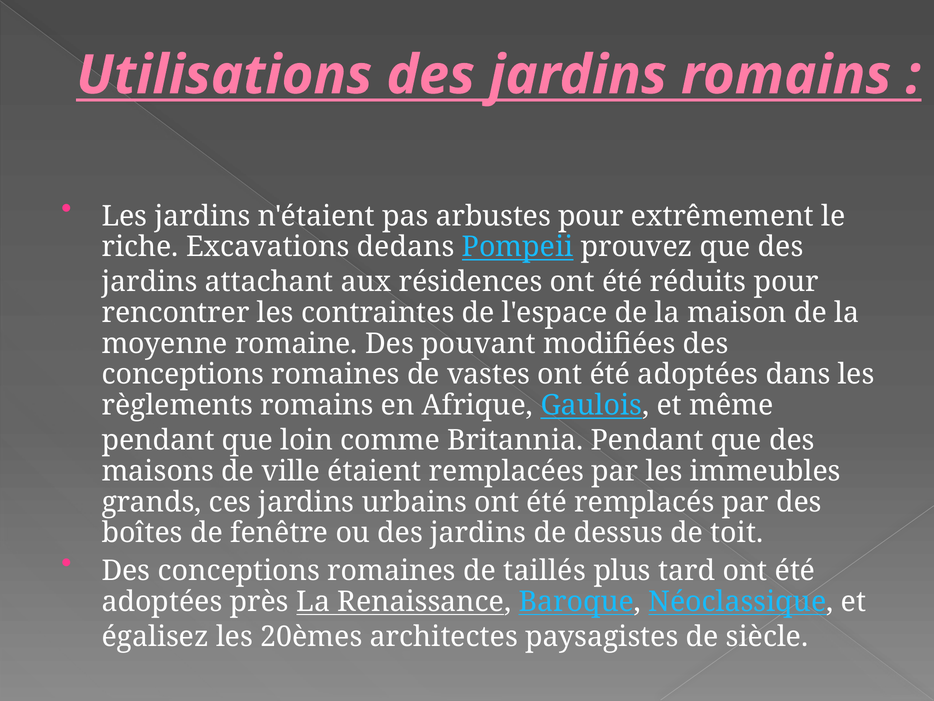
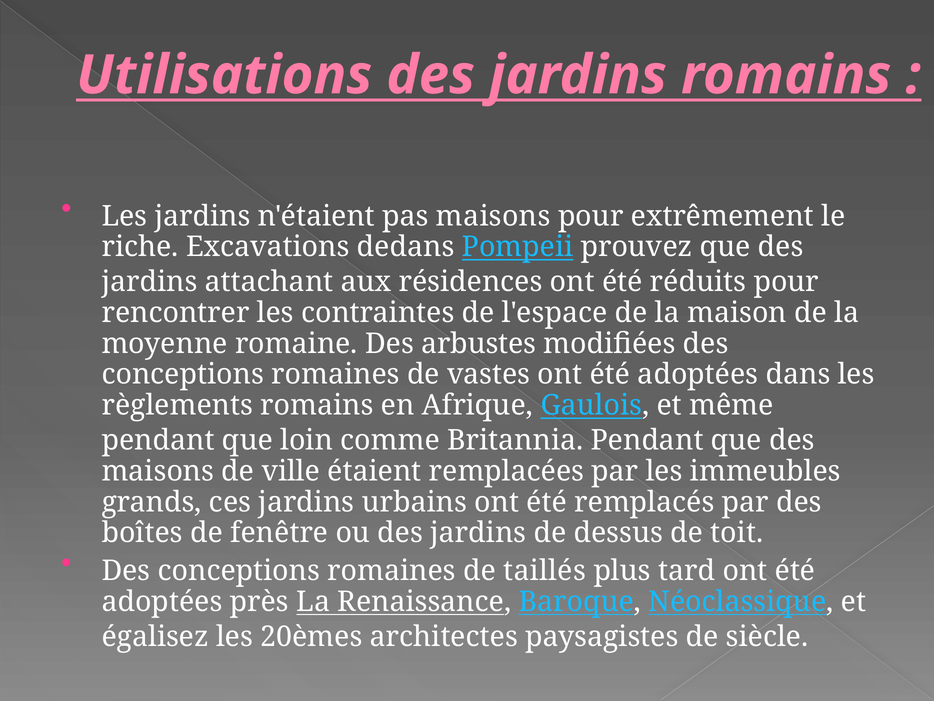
pas arbustes: arbustes -> maisons (493, 216)
pouvant: pouvant -> arbustes (479, 343)
